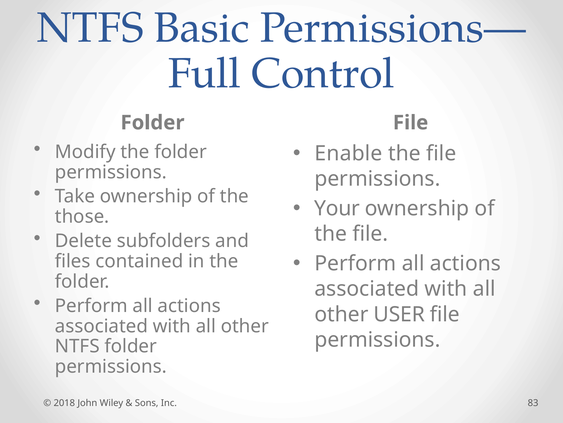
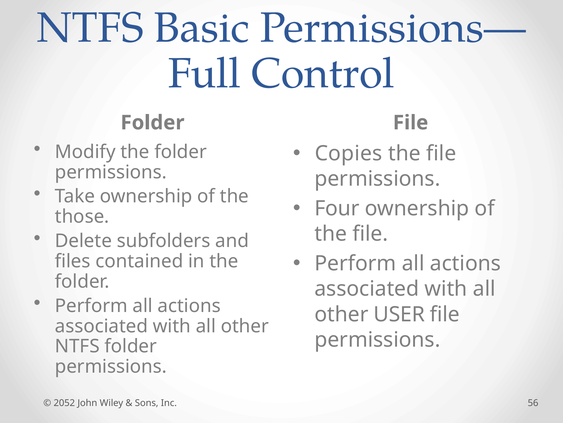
Enable: Enable -> Copies (348, 153)
Your: Your -> Four (337, 208)
2018: 2018 -> 2052 (64, 402)
83: 83 -> 56 (533, 402)
